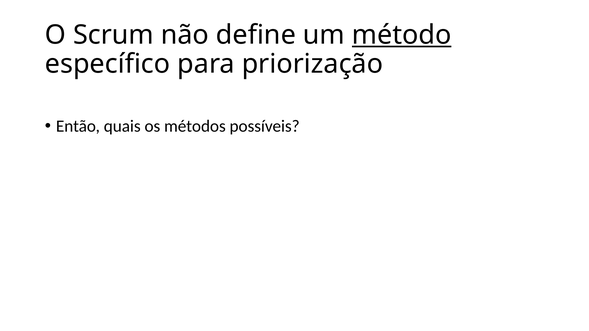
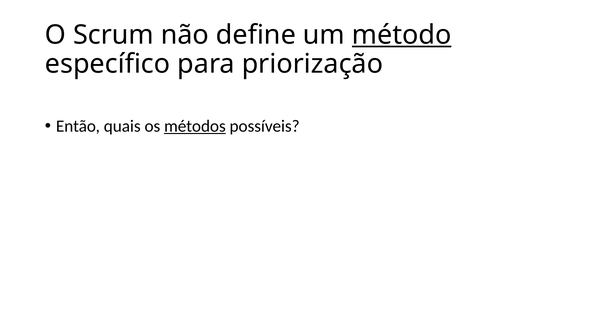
métodos underline: none -> present (195, 126)
